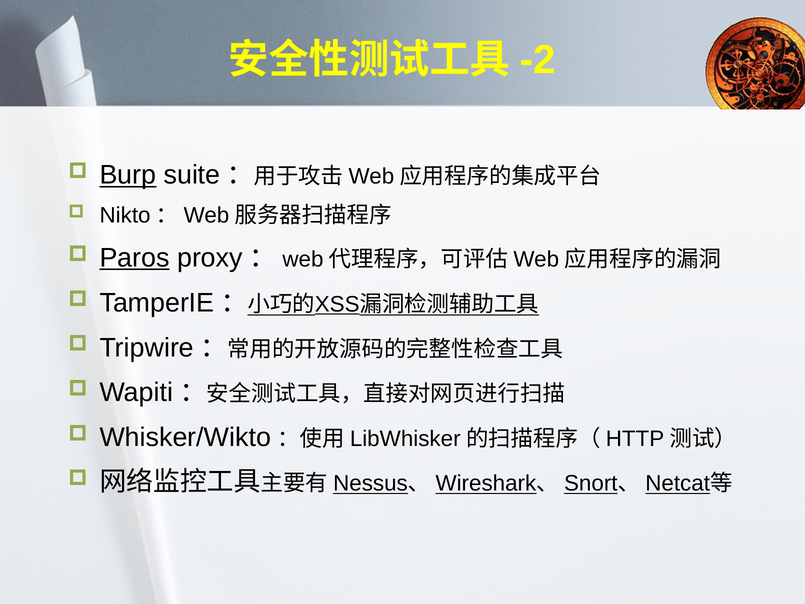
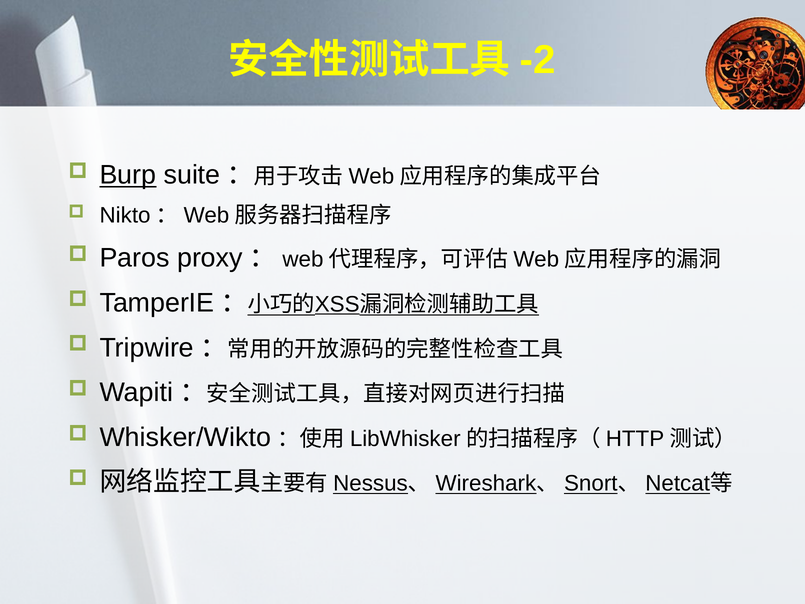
Paros underline: present -> none (135, 258)
